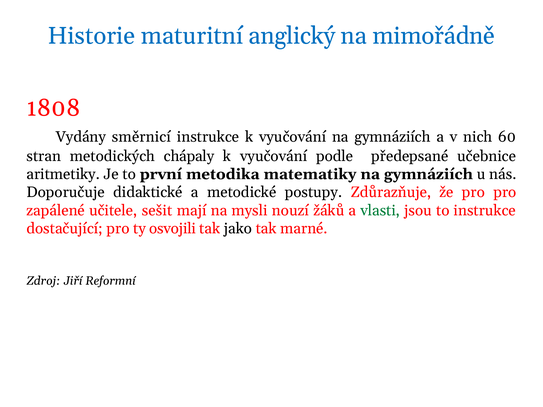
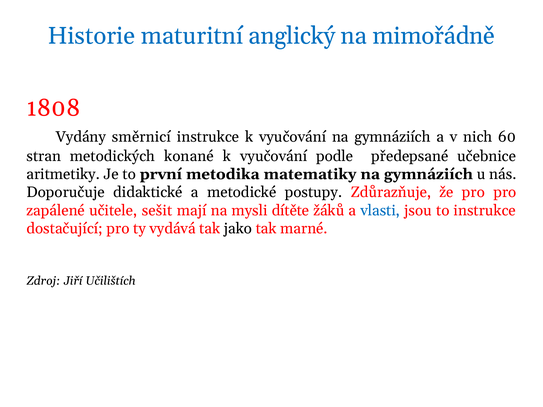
chápaly: chápaly -> konané (189, 156)
nouzí: nouzí -> dítěte (290, 211)
vlasti colour: green -> blue (380, 211)
osvojili: osvojili -> vydává (173, 229)
Reformní: Reformní -> Učilištích (110, 281)
